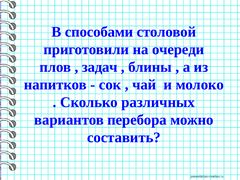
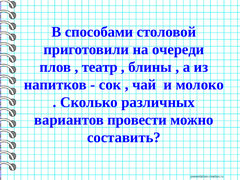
задач: задач -> театр (100, 67)
перебора: перебора -> провести (137, 120)
